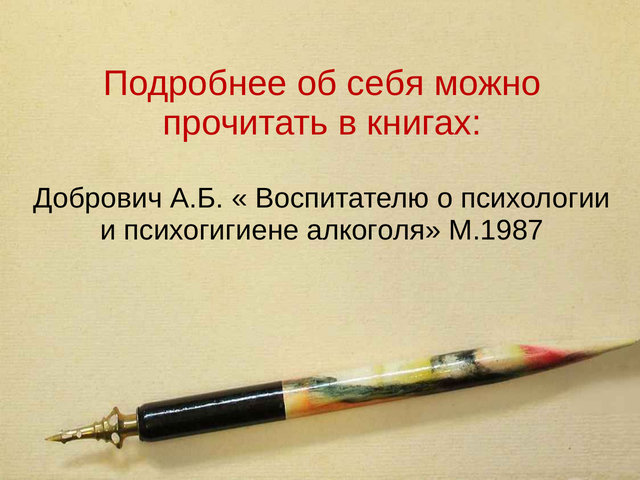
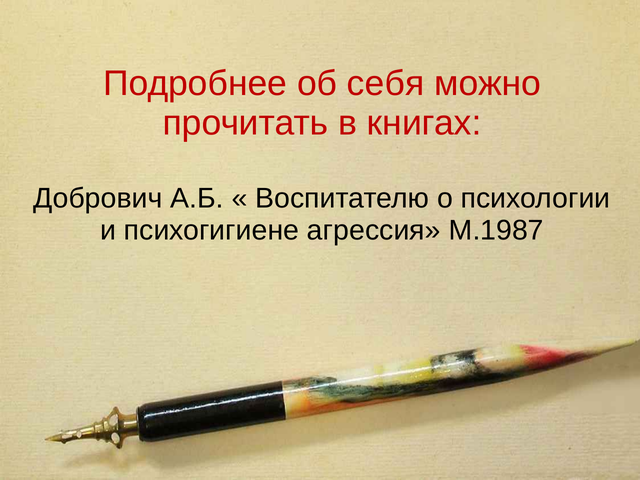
алкоголя: алкоголя -> агрессия (374, 230)
